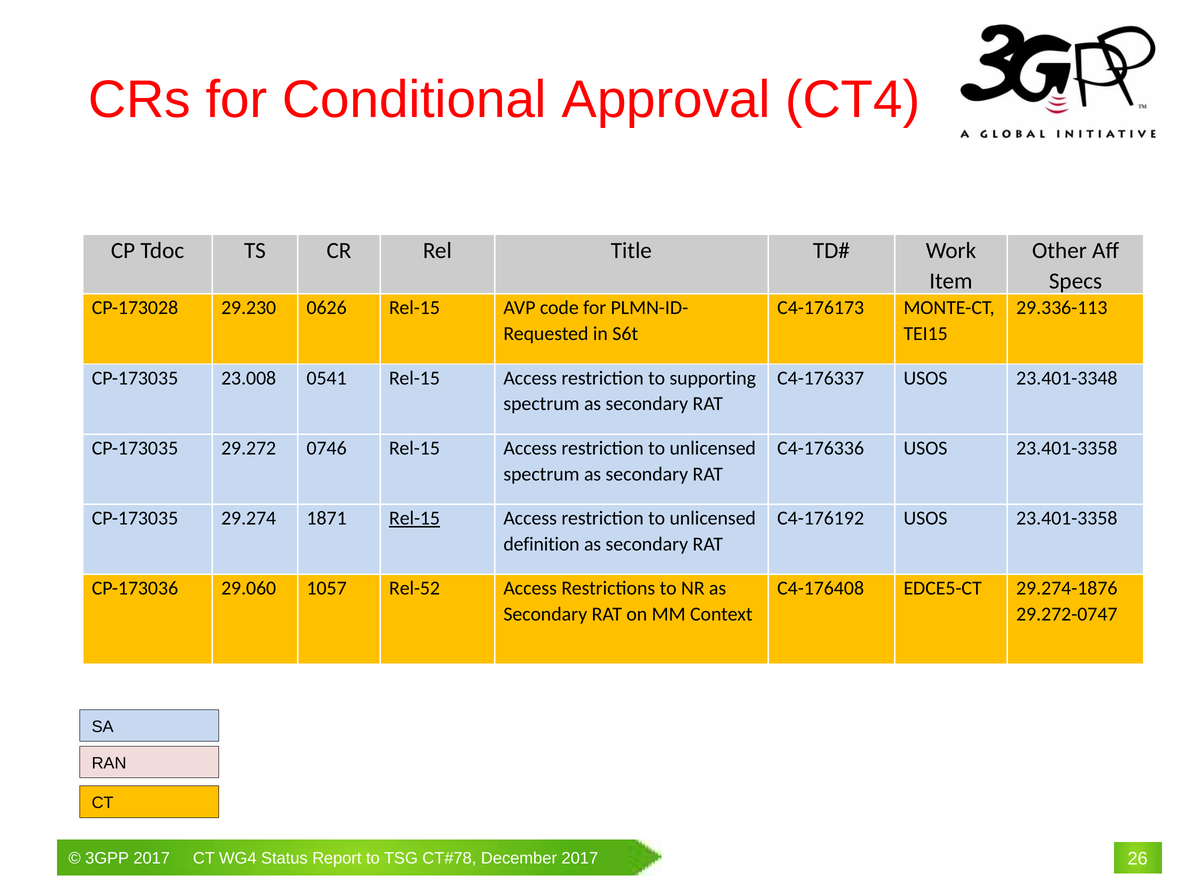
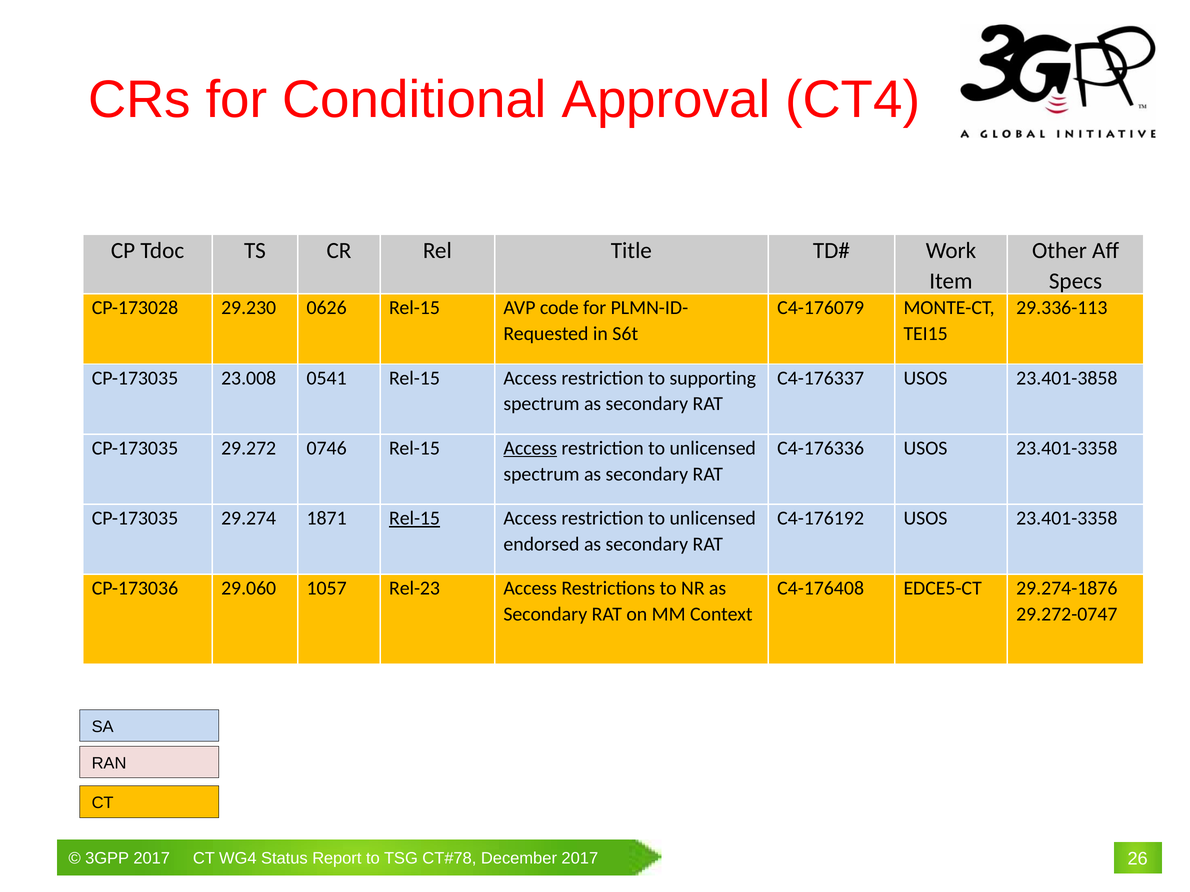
C4-176173: C4-176173 -> C4-176079 (821, 308)
23.401-3348: 23.401-3348 -> 23.401-3858 (1067, 378)
Access underline: none -> present (530, 448)
definition: definition -> endorsed (541, 544)
Rel-52: Rel-52 -> Rel-23 (415, 589)
